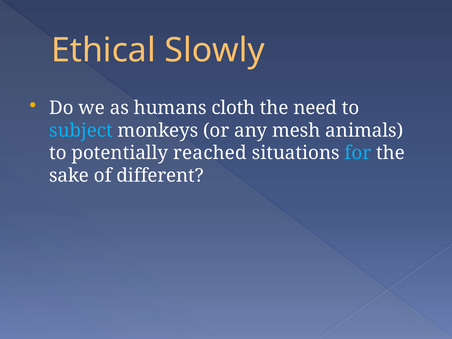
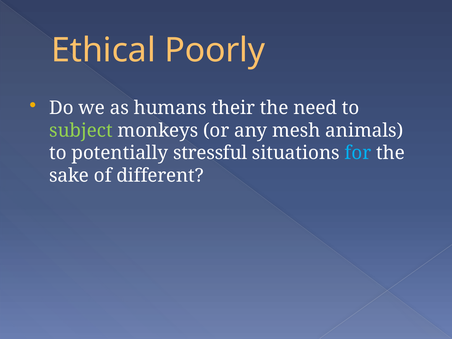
Slowly: Slowly -> Poorly (215, 50)
cloth: cloth -> their (233, 108)
subject colour: light blue -> light green (81, 131)
reached: reached -> stressful (210, 153)
